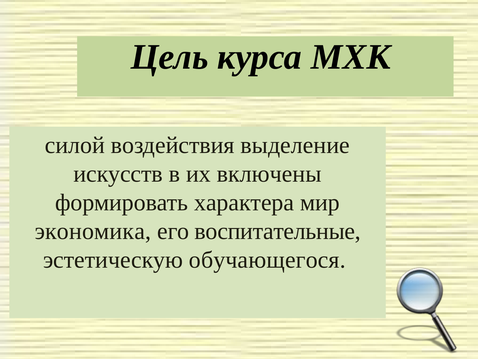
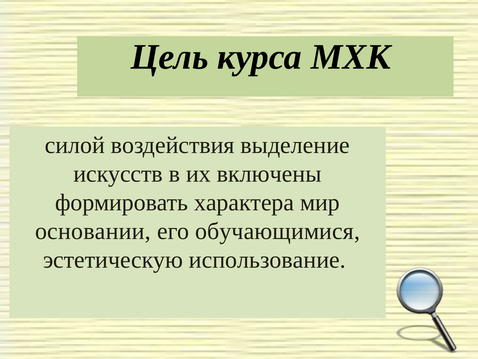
экономика: экономика -> основании (93, 231)
воспитательные: воспитательные -> обучающимися (278, 231)
обучающегося: обучающегося -> использование (267, 260)
